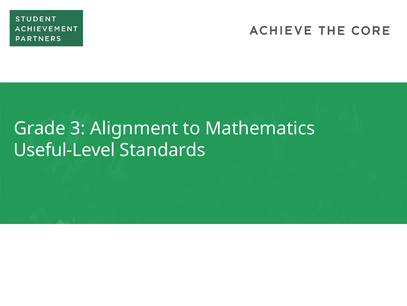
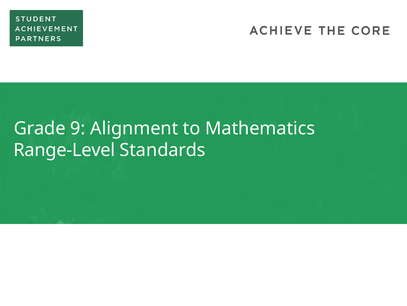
3: 3 -> 9 (78, 128)
Useful-Level: Useful-Level -> Range-Level (64, 150)
